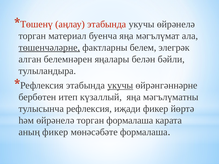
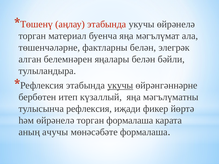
төшенчәләрне underline: present -> none (49, 48)
фактларны белем: белем -> белән (143, 48)
аның фикер: фикер -> ачучы (55, 132)
